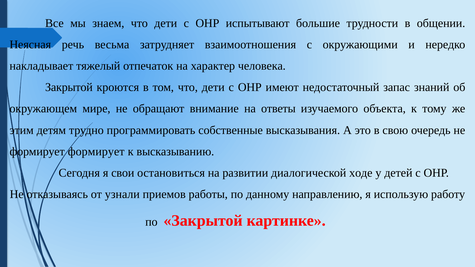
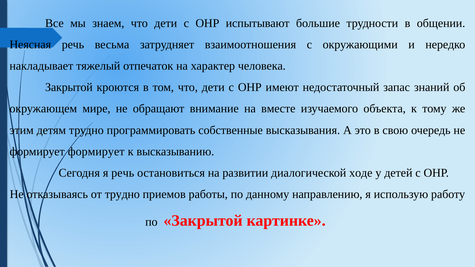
ответы: ответы -> вместе (278, 109)
я свои: свои -> речь (123, 173)
от узнали: узнали -> трудно (122, 194)
